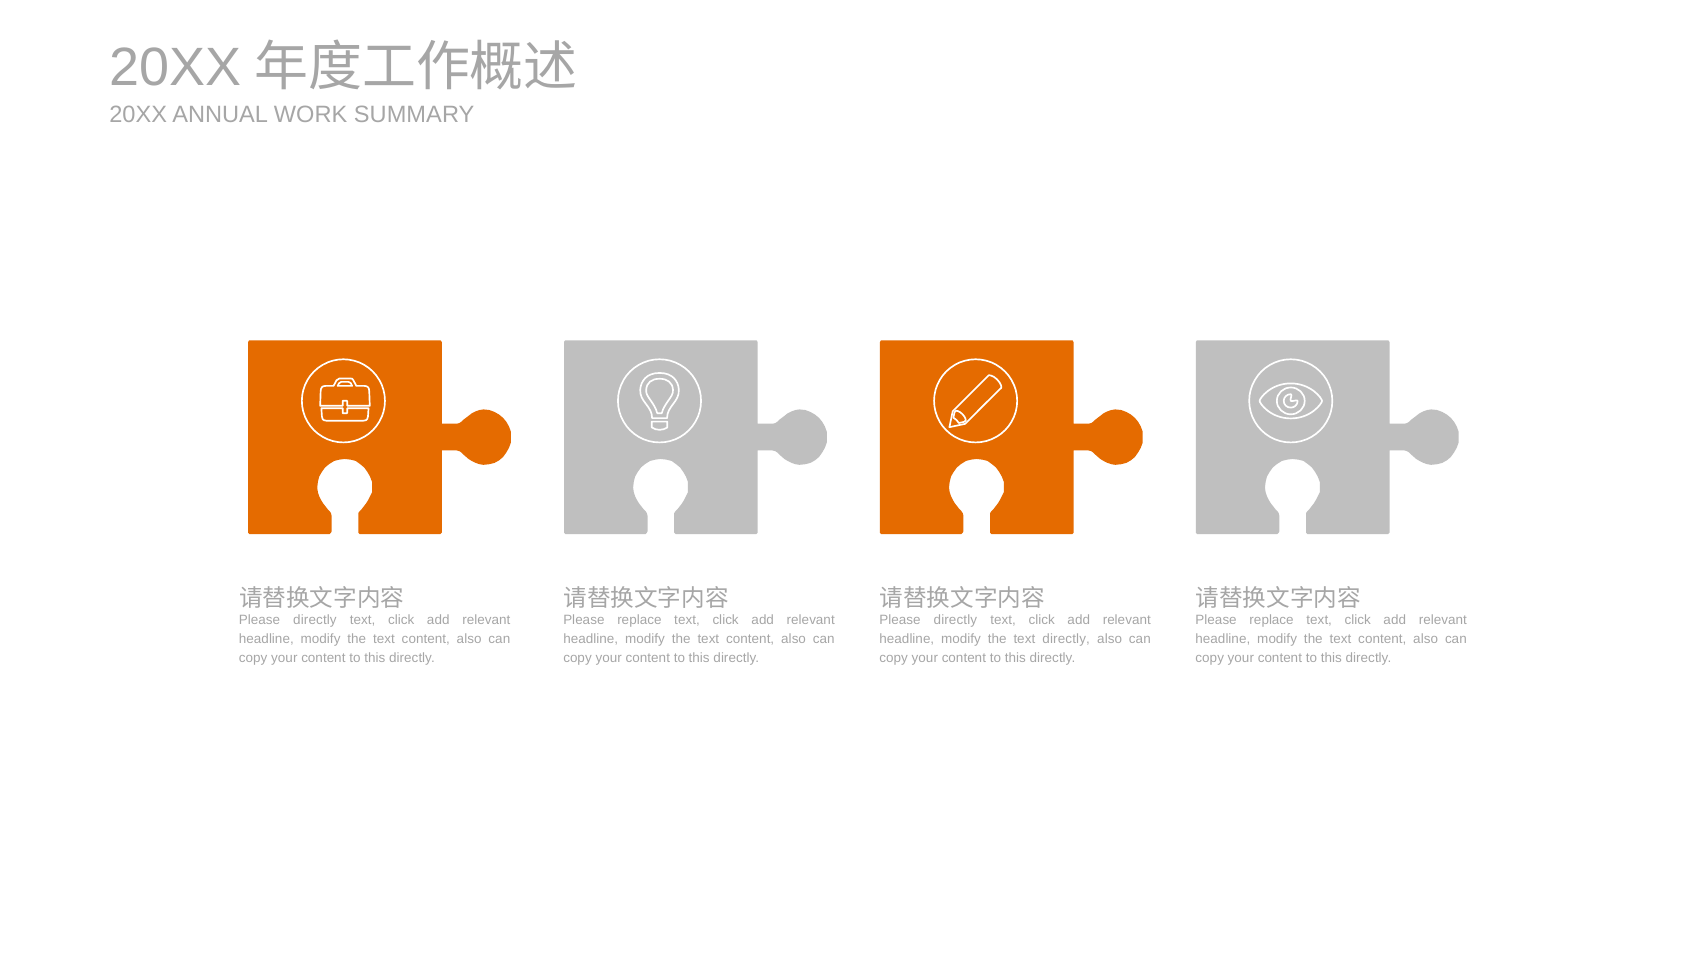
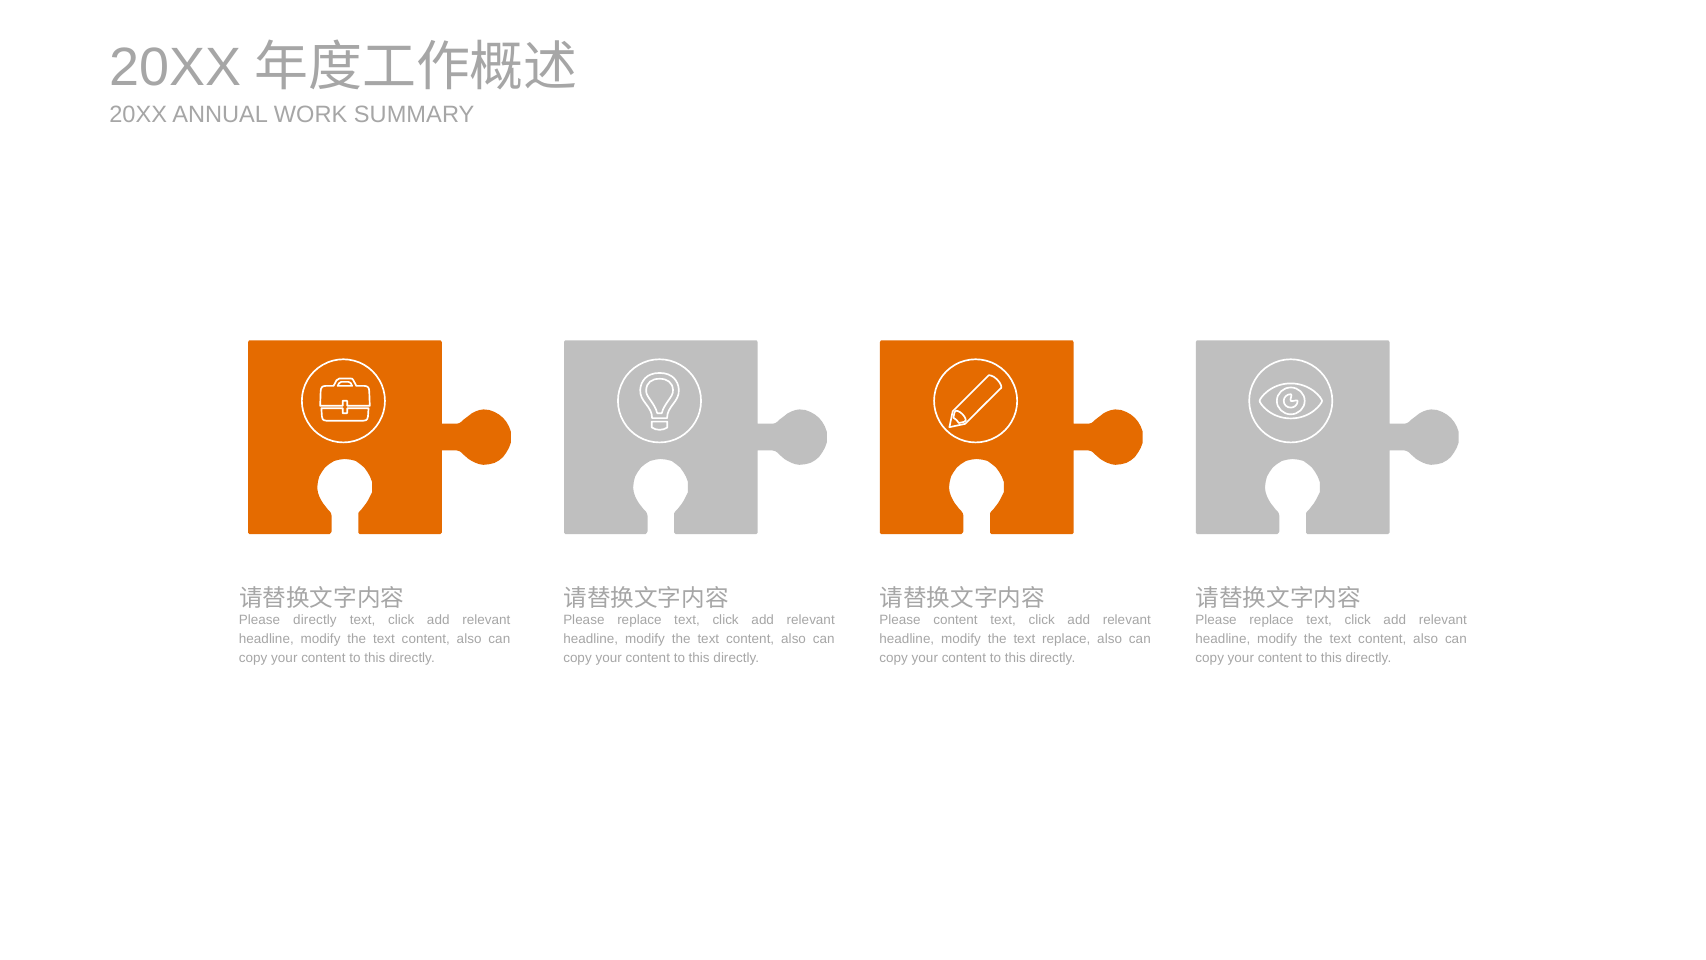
directly: directly -> content (955, 619)
text directly: directly -> replace (1066, 639)
